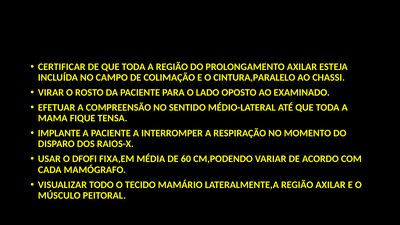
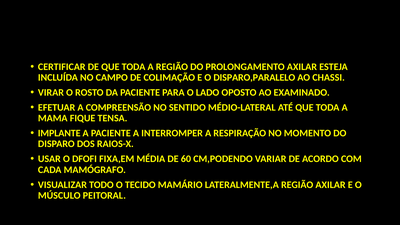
CINTURA,PARALELO: CINTURA,PARALELO -> DISPARO,PARALELO (254, 78)
